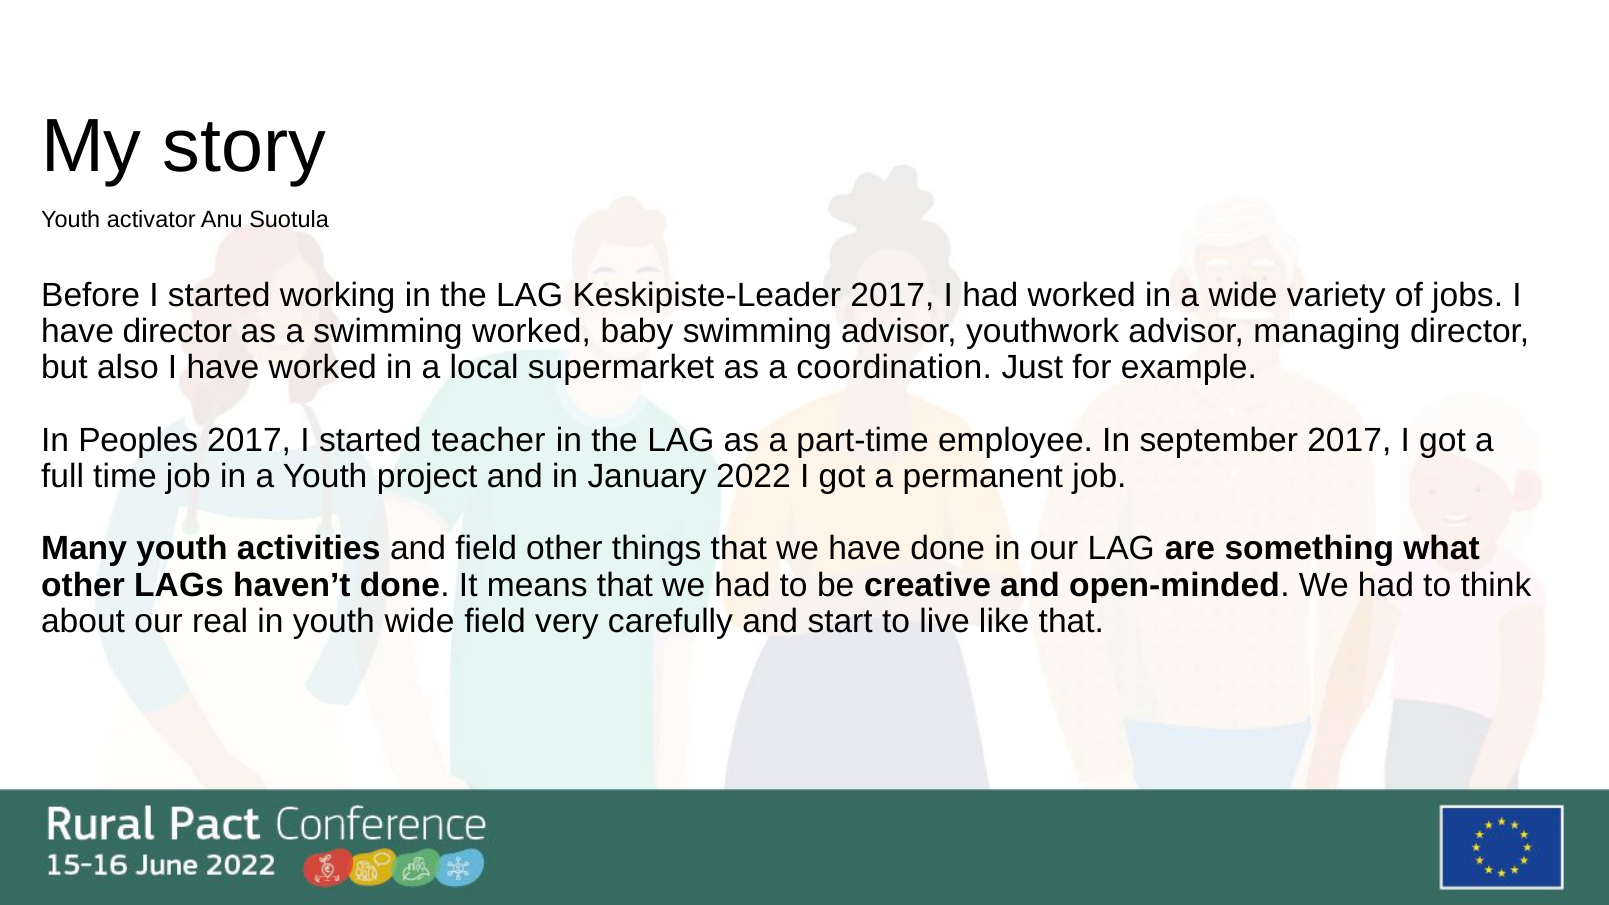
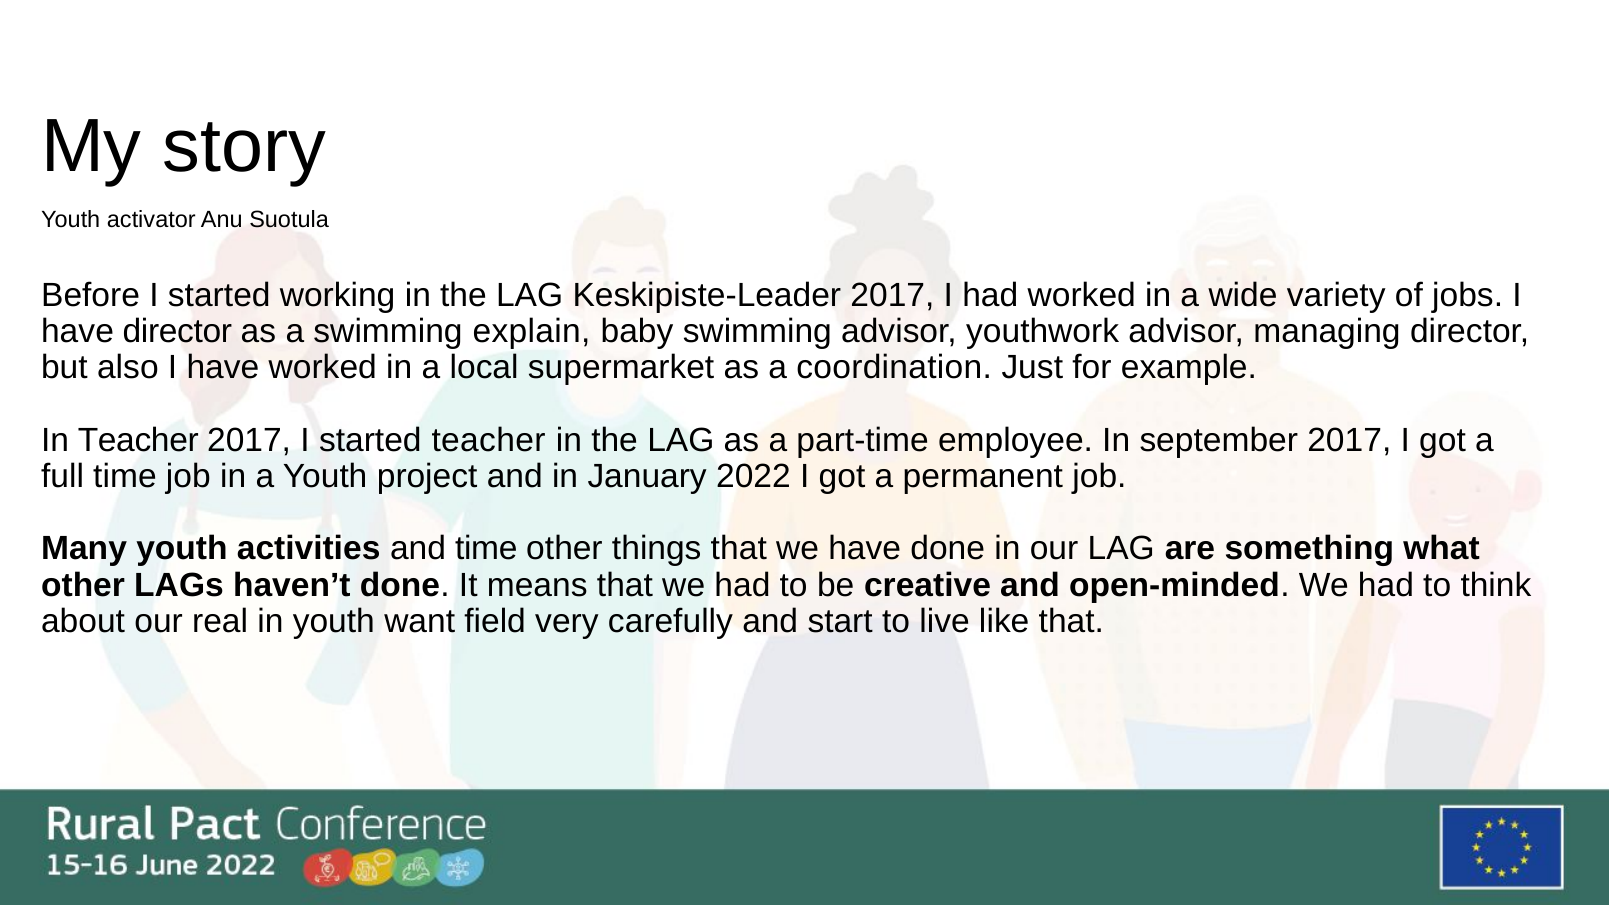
swimming worked: worked -> explain (531, 332)
In Peoples: Peoples -> Teacher (138, 440)
and field: field -> time (486, 549)
youth wide: wide -> want (420, 621)
